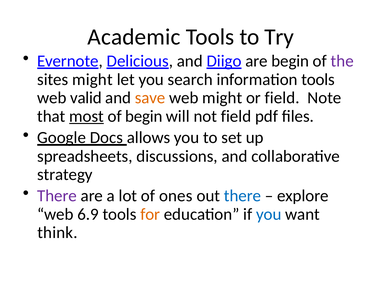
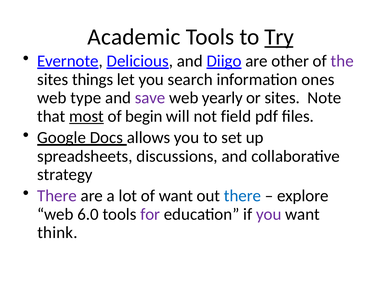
Try underline: none -> present (279, 37)
are begin: begin -> other (290, 61)
sites might: might -> things (93, 80)
information tools: tools -> ones (318, 80)
valid: valid -> type (86, 98)
save colour: orange -> purple (150, 98)
web might: might -> yearly (222, 98)
or field: field -> sites (282, 98)
of ones: ones -> want (176, 196)
6.9: 6.9 -> 6.0 (88, 214)
for colour: orange -> purple (150, 214)
you colour: blue -> purple (269, 214)
